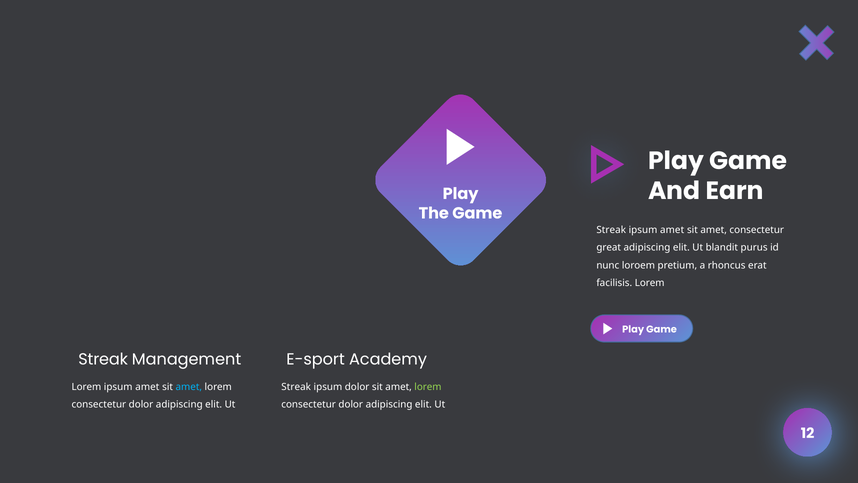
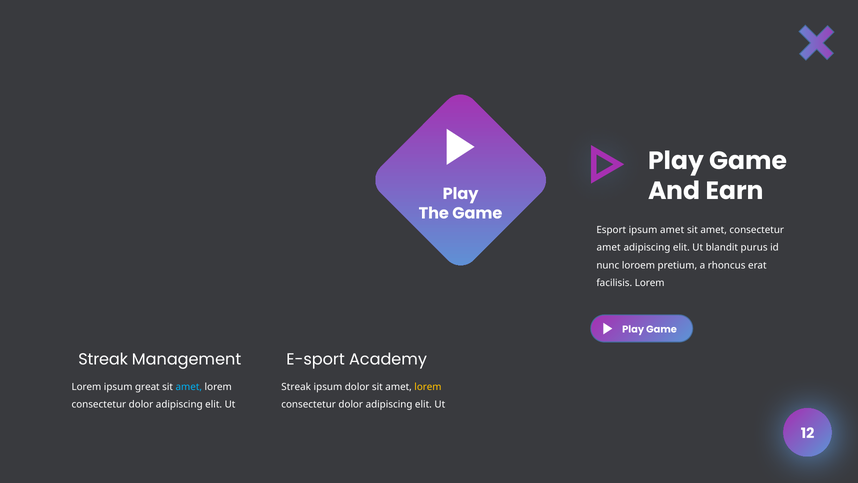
Streak: Streak -> Esport (611, 230)
great: great -> amet (609, 247)
Lorem ipsum amet: amet -> great (147, 387)
lorem colour: light green -> yellow (428, 387)
